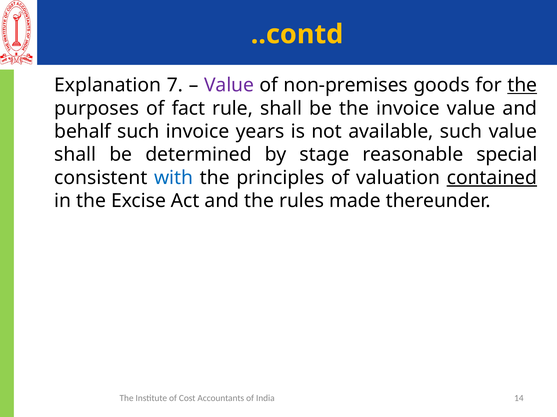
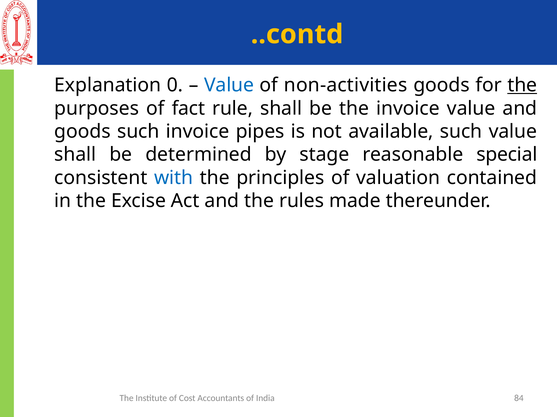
7: 7 -> 0 (175, 85)
Value colour: purple -> blue (229, 85)
non-premises: non-premises -> non-activities (346, 85)
behalf: behalf -> goods (83, 132)
years: years -> pipes (260, 132)
contained underline: present -> none (492, 178)
14: 14 -> 84 (519, 399)
